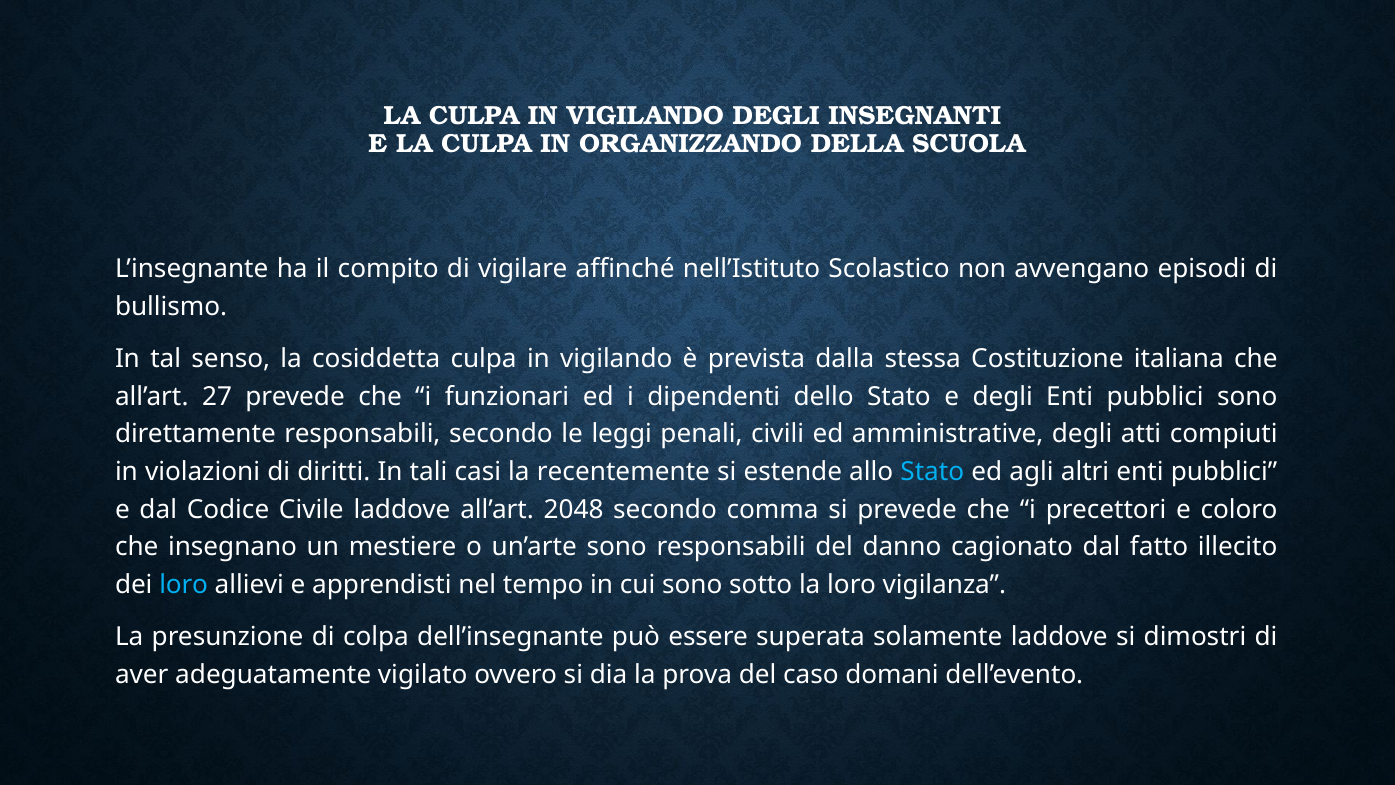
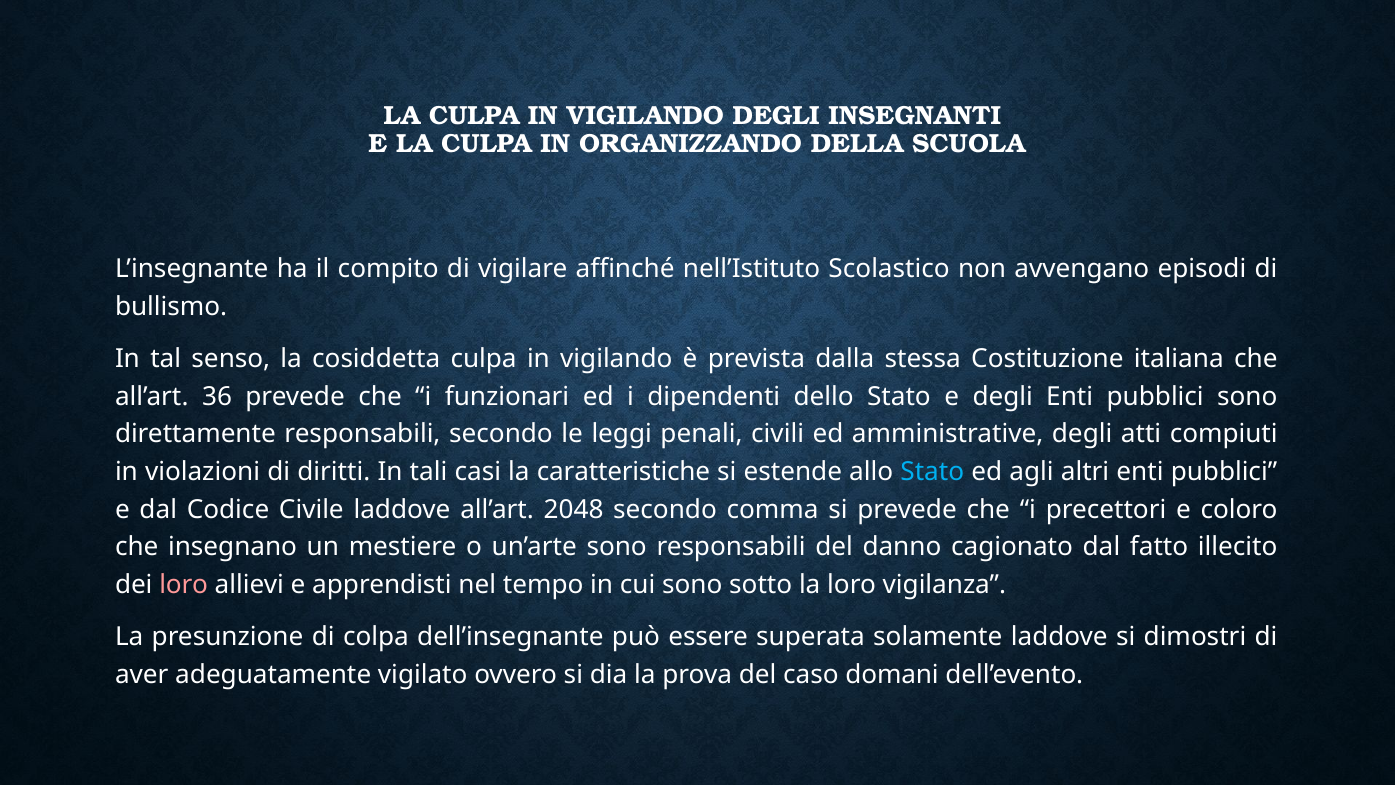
27: 27 -> 36 (217, 396)
recentemente: recentemente -> caratteristiche (624, 472)
loro colour: light blue -> pink (184, 585)
